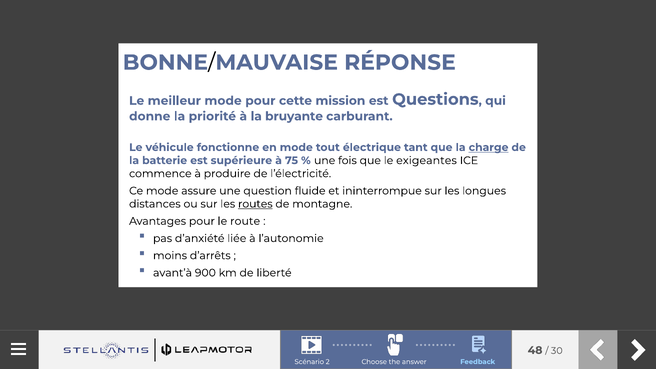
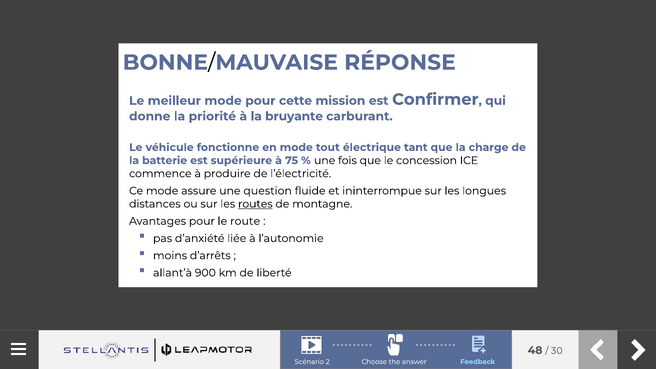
Questions: Questions -> Confirmer (435, 99)
charge underline: present -> none (489, 147)
exigeantes: exigeantes -> concession (427, 160)
avant’à: avant’à -> allant’à (173, 273)
